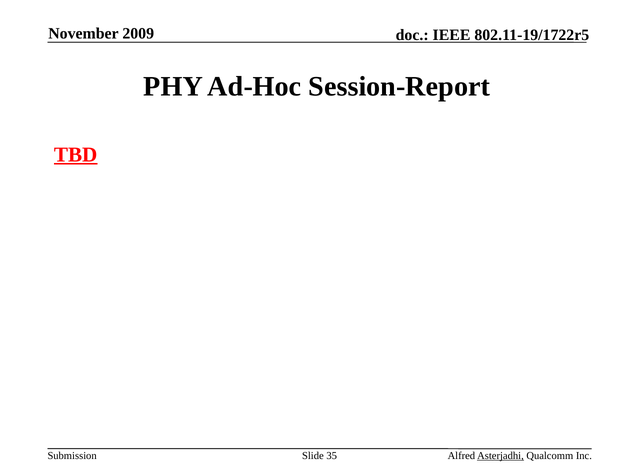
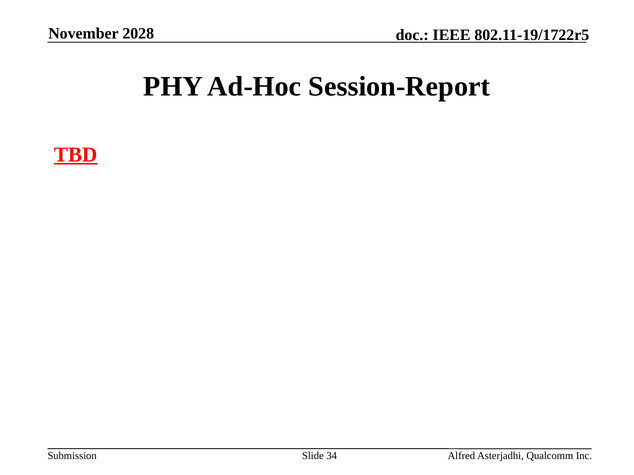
2009: 2009 -> 2028 (138, 34)
35: 35 -> 34 (332, 456)
Asterjadhi underline: present -> none (500, 456)
